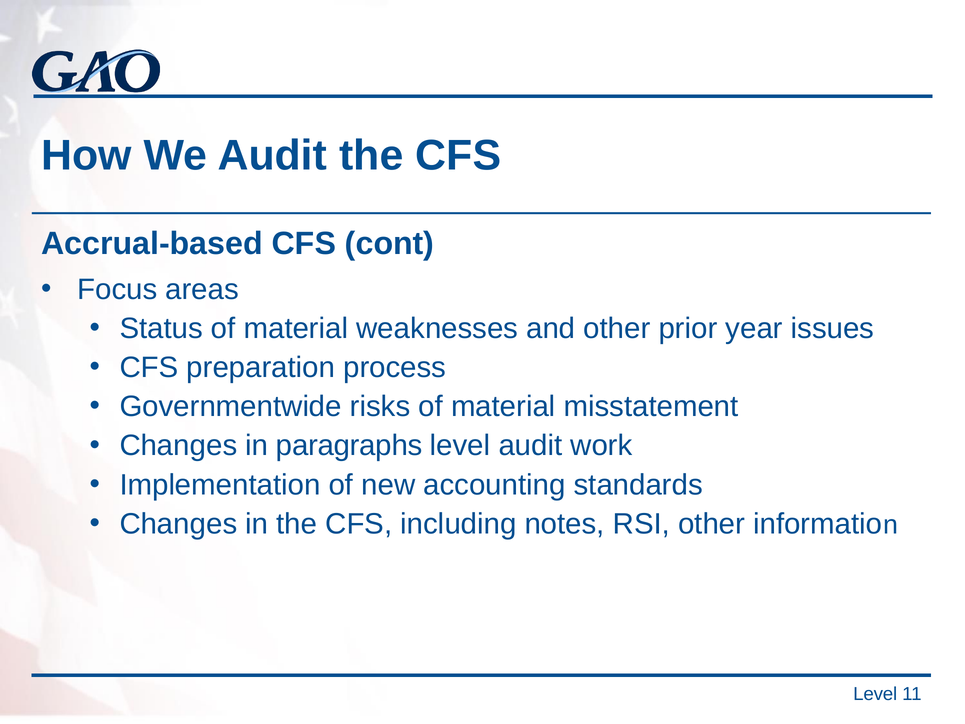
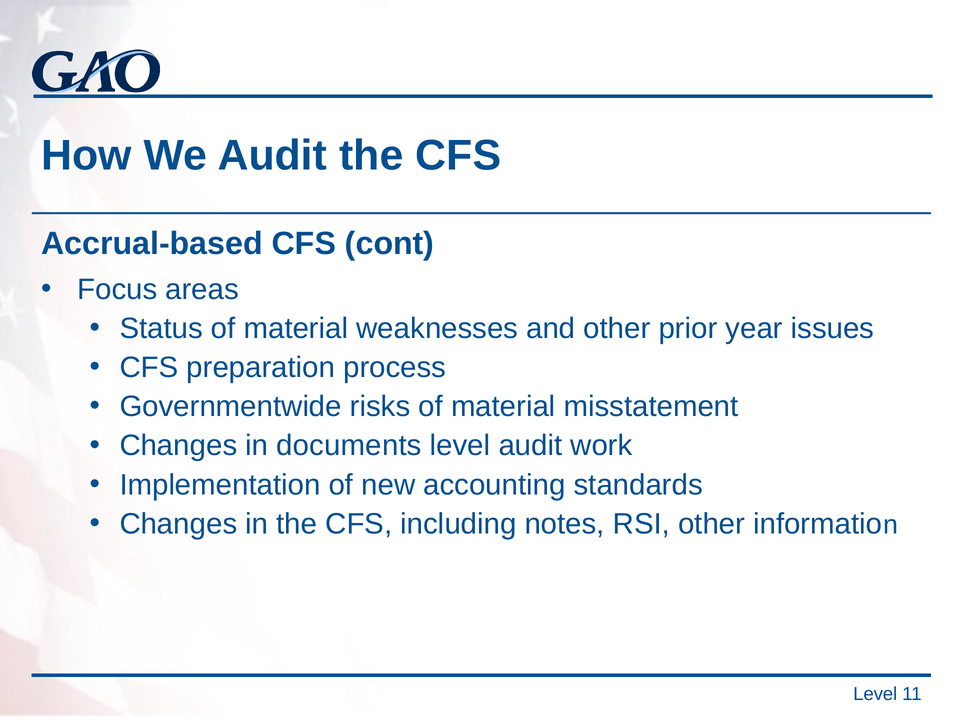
paragraphs: paragraphs -> documents (349, 446)
